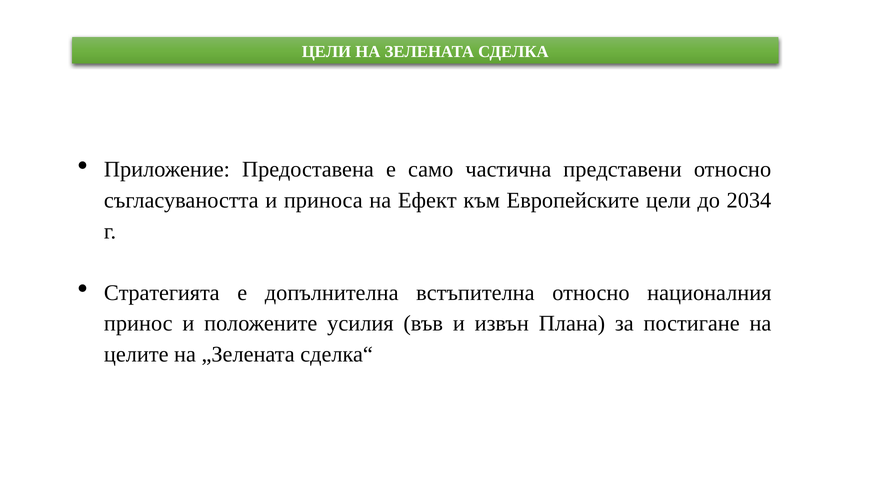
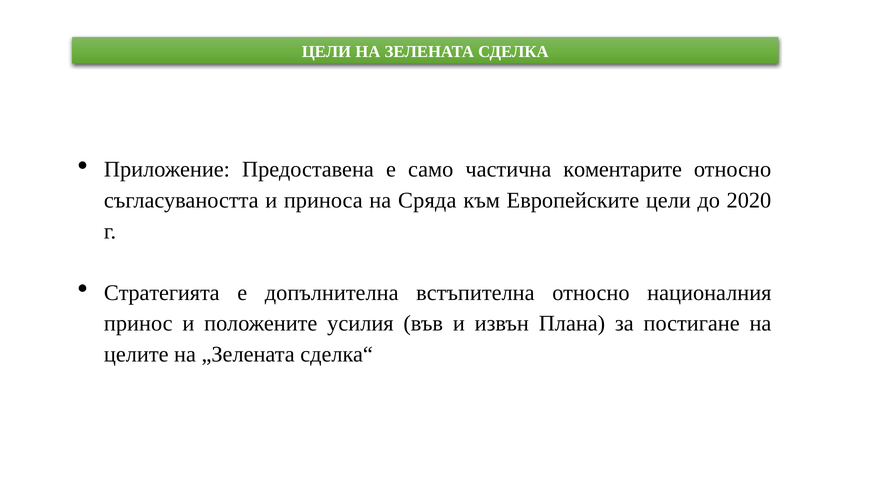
представени: представени -> коментарите (623, 170)
Ефект: Ефект -> Сряда (427, 201)
2034: 2034 -> 2020 (749, 201)
